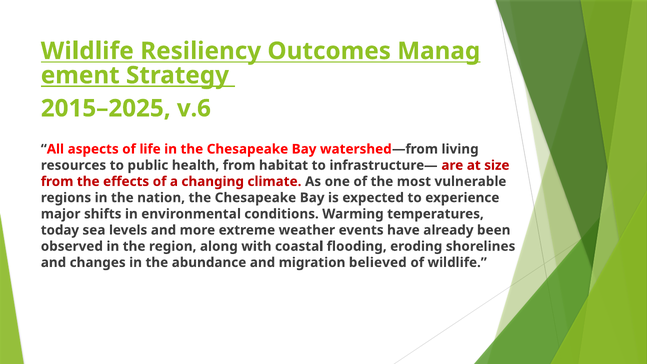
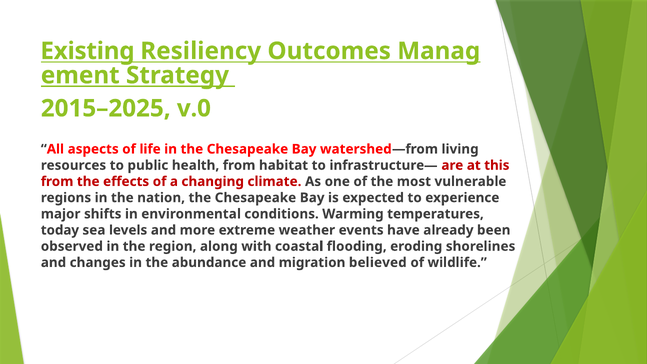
Wildlife: Wildlife -> Existing (87, 51)
v.6: v.6 -> v.0 (194, 108)
size: size -> this (497, 165)
